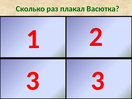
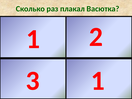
3: 3 -> 1 (98, 81)
